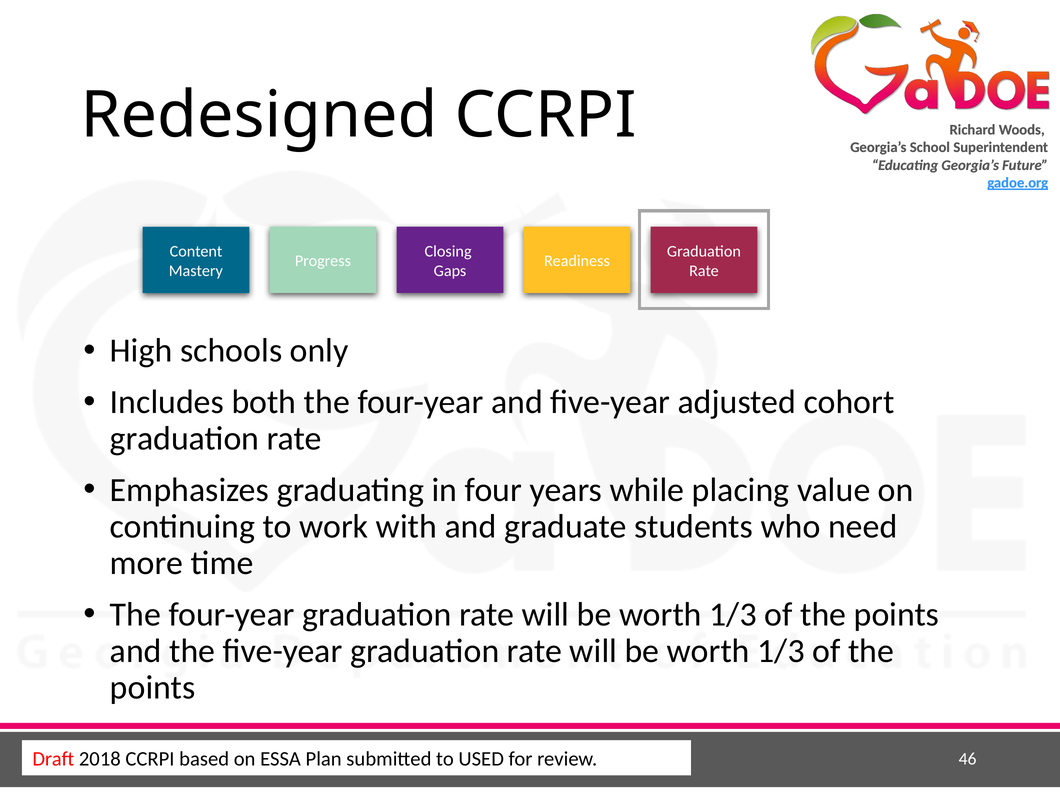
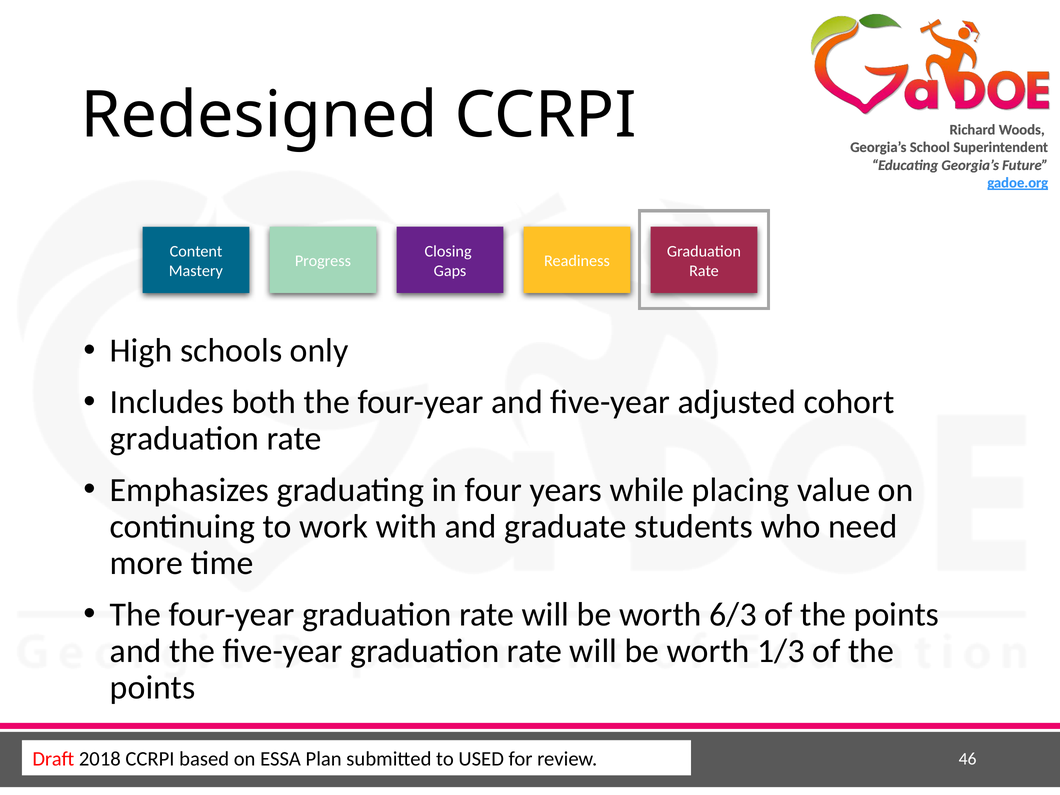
1/3: 1/3 -> 6/3 (733, 614)
